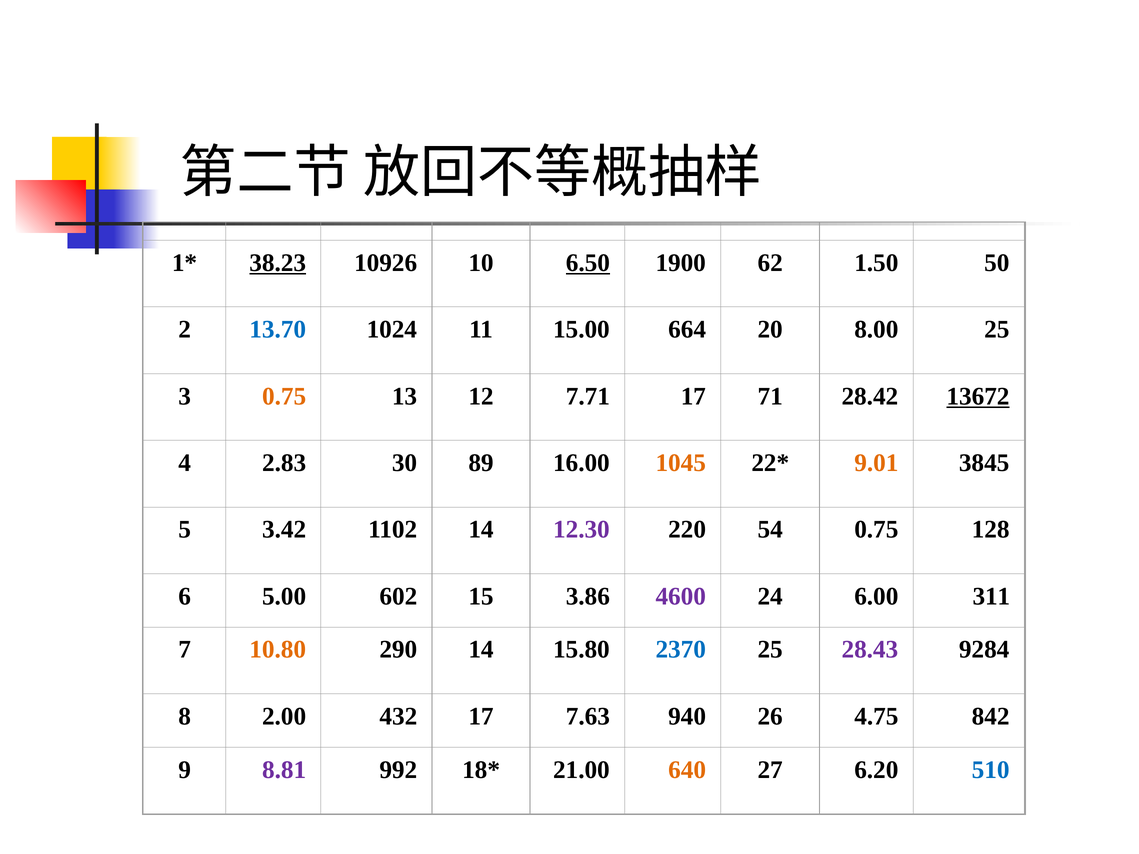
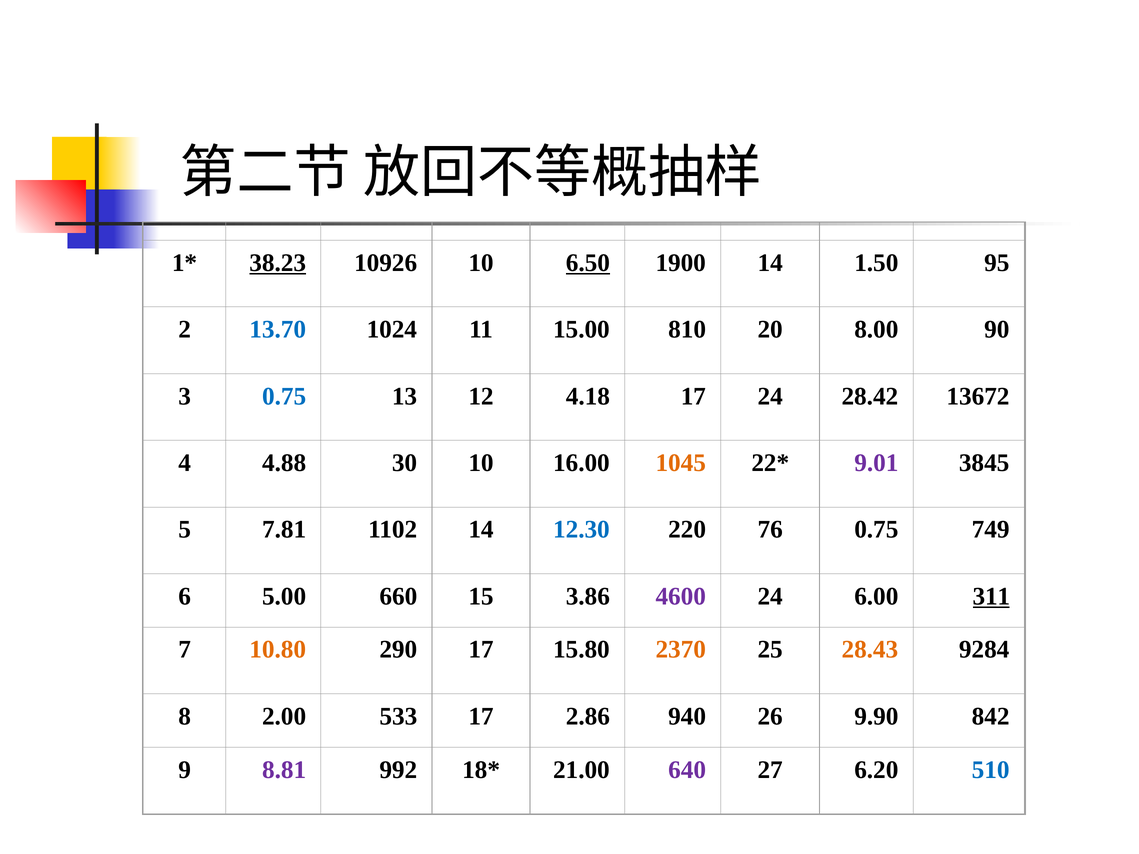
1900 62: 62 -> 14 (770, 263)
50: 50 -> 95 (997, 263)
664: 664 -> 810 (687, 330)
8.00 25: 25 -> 90 (997, 330)
0.75 colour: orange -> blue (284, 396)
7.71: 7.71 -> 4.18 (588, 396)
17 71: 71 -> 24 (770, 396)
13672 underline: present -> none (978, 396)
2.83: 2.83 -> 4.88 (284, 463)
30 89: 89 -> 10 (481, 463)
9.01 colour: orange -> purple (876, 463)
3.42: 3.42 -> 7.81 (284, 530)
12.30 colour: purple -> blue (581, 530)
54: 54 -> 76 (770, 530)
128: 128 -> 749 (991, 530)
602: 602 -> 660 (398, 596)
311 underline: none -> present (991, 596)
290 14: 14 -> 17 (481, 650)
2370 colour: blue -> orange (681, 650)
28.43 colour: purple -> orange (870, 650)
432: 432 -> 533 (398, 717)
7.63: 7.63 -> 2.86 (588, 717)
4.75: 4.75 -> 9.90 (876, 717)
640 colour: orange -> purple (687, 770)
